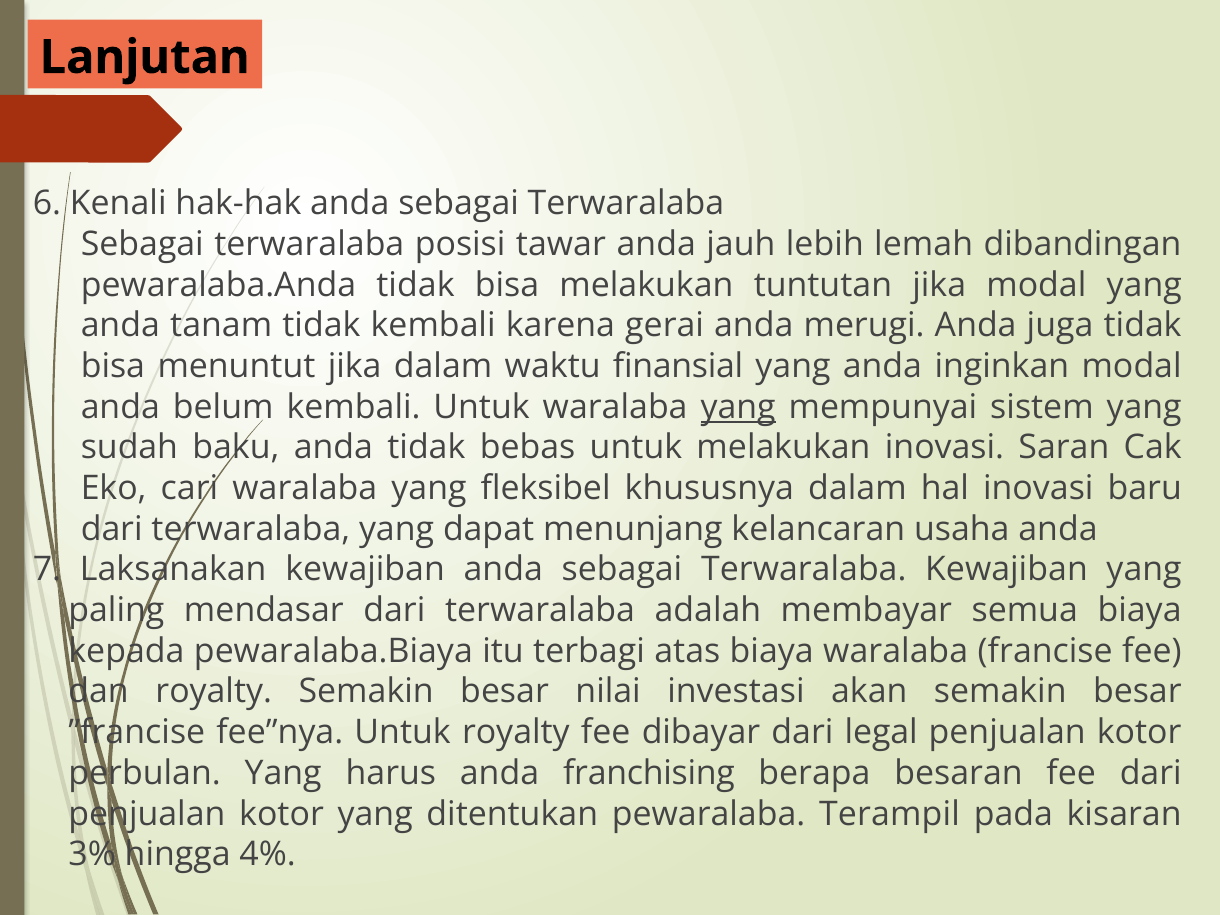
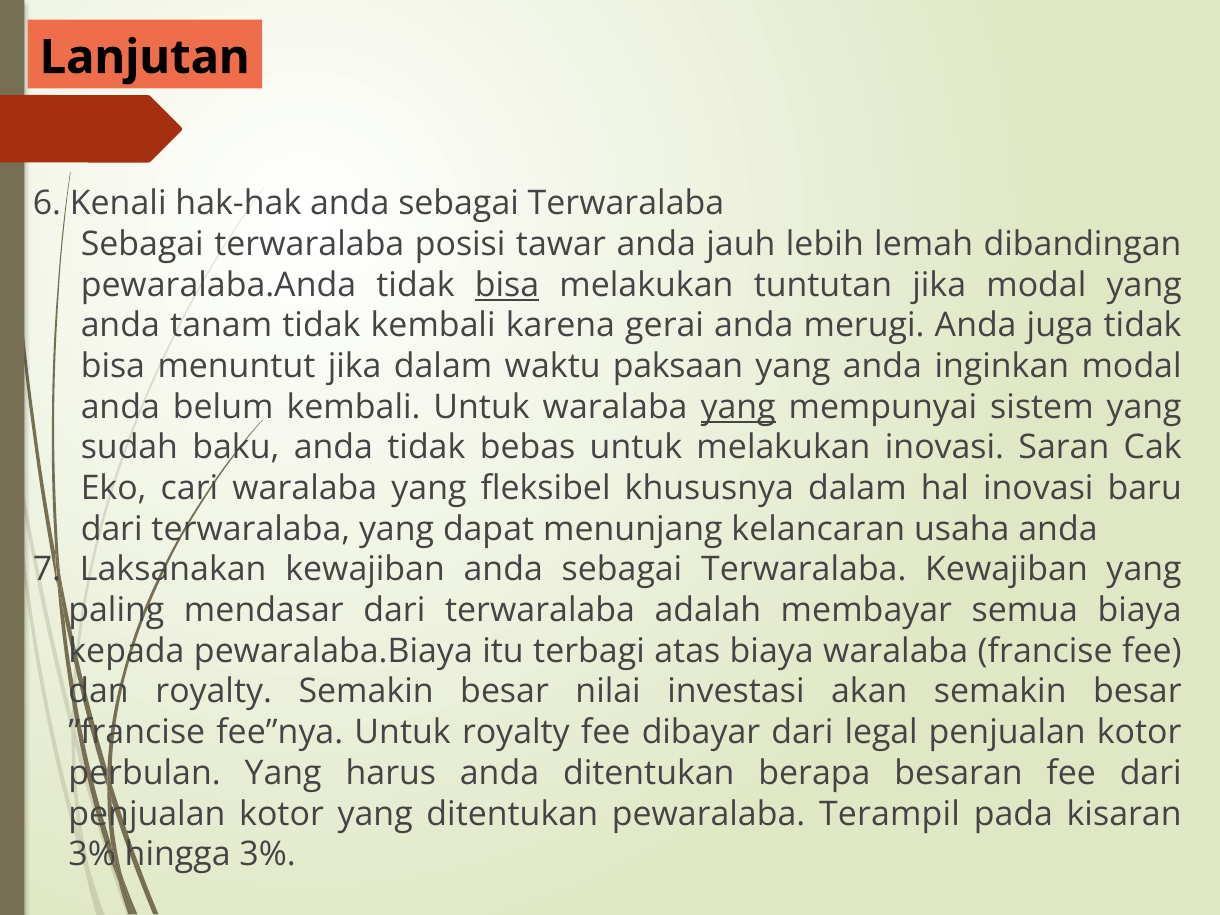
bisa underline: none -> present (507, 285)
finansial: finansial -> paksaan (678, 366)
anda franchising: franchising -> ditentukan (649, 773)
hingga 4%: 4% -> 3% (268, 855)
